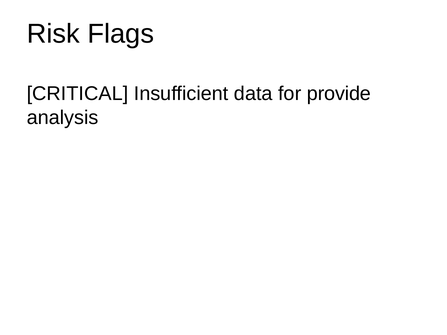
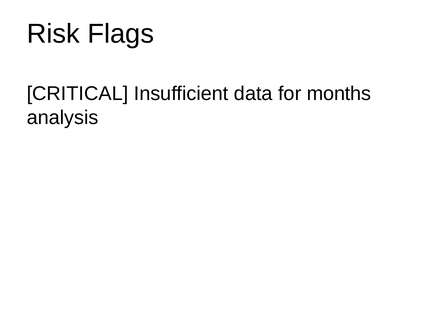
provide: provide -> months (339, 94)
